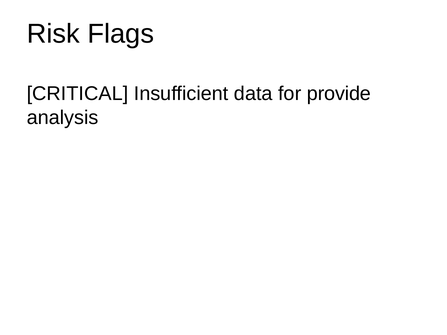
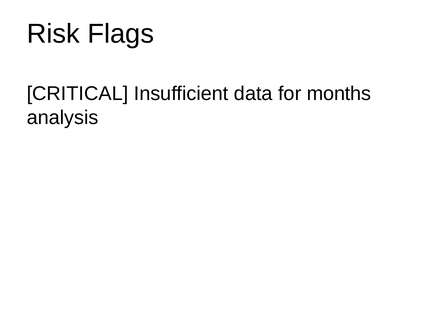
provide: provide -> months (339, 94)
